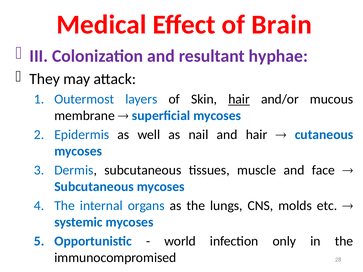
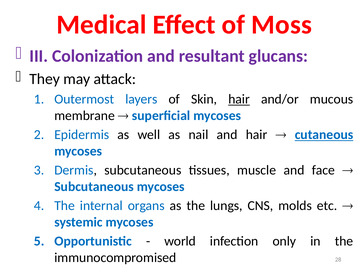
Brain: Brain -> Moss (282, 25)
hyphae: hyphae -> glucans (278, 56)
cutaneous underline: none -> present (324, 135)
